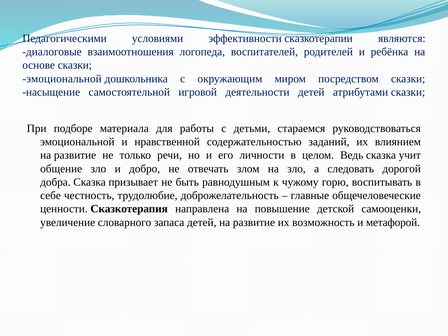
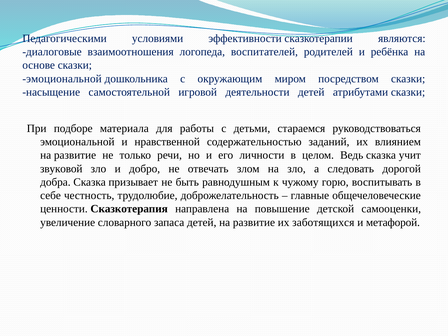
общение: общение -> звуковой (61, 169)
возможность: возможность -> заботящихся (323, 222)
